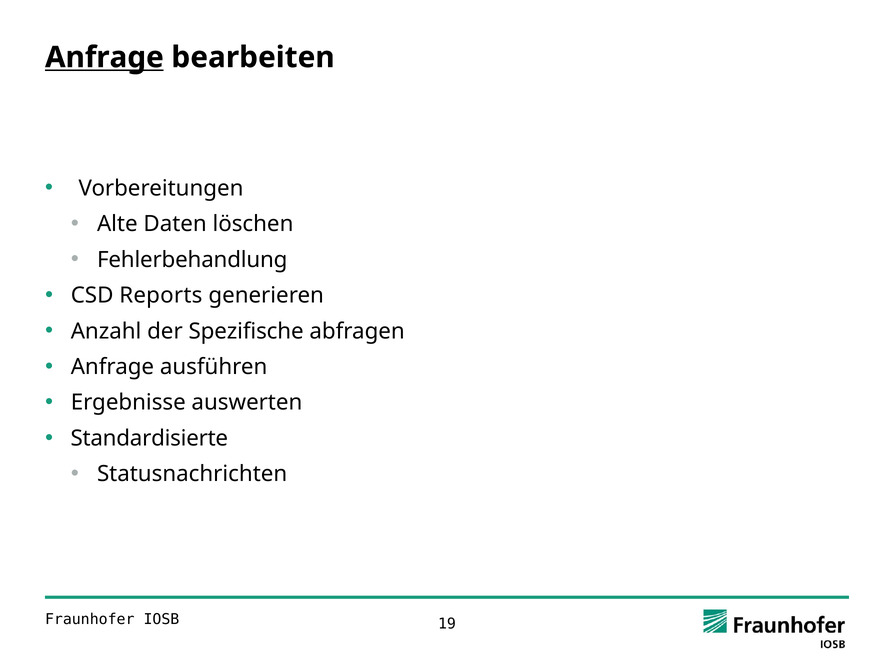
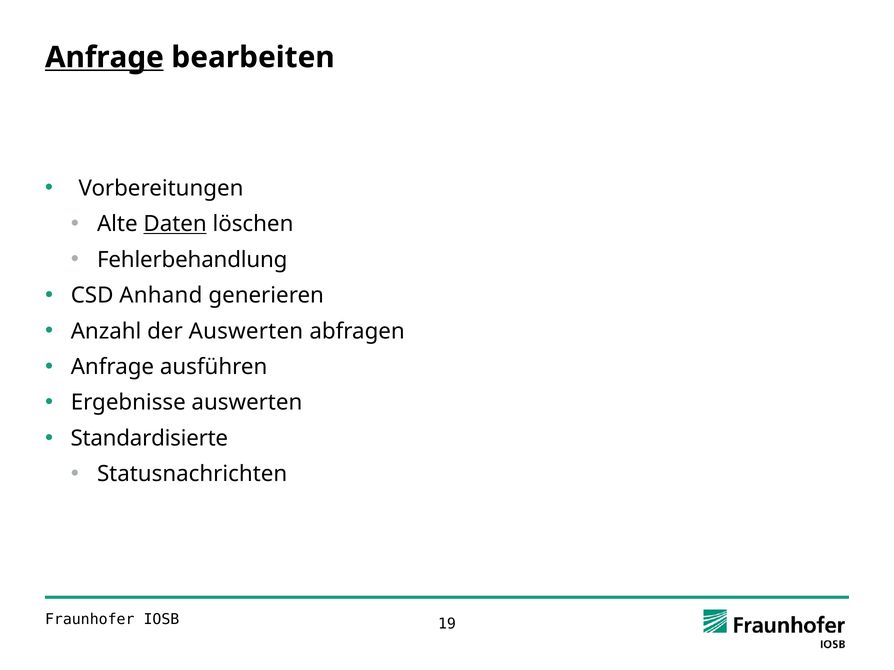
Daten underline: none -> present (175, 224)
Reports: Reports -> Anhand (161, 296)
der Spezifische: Spezifische -> Auswerten (246, 331)
